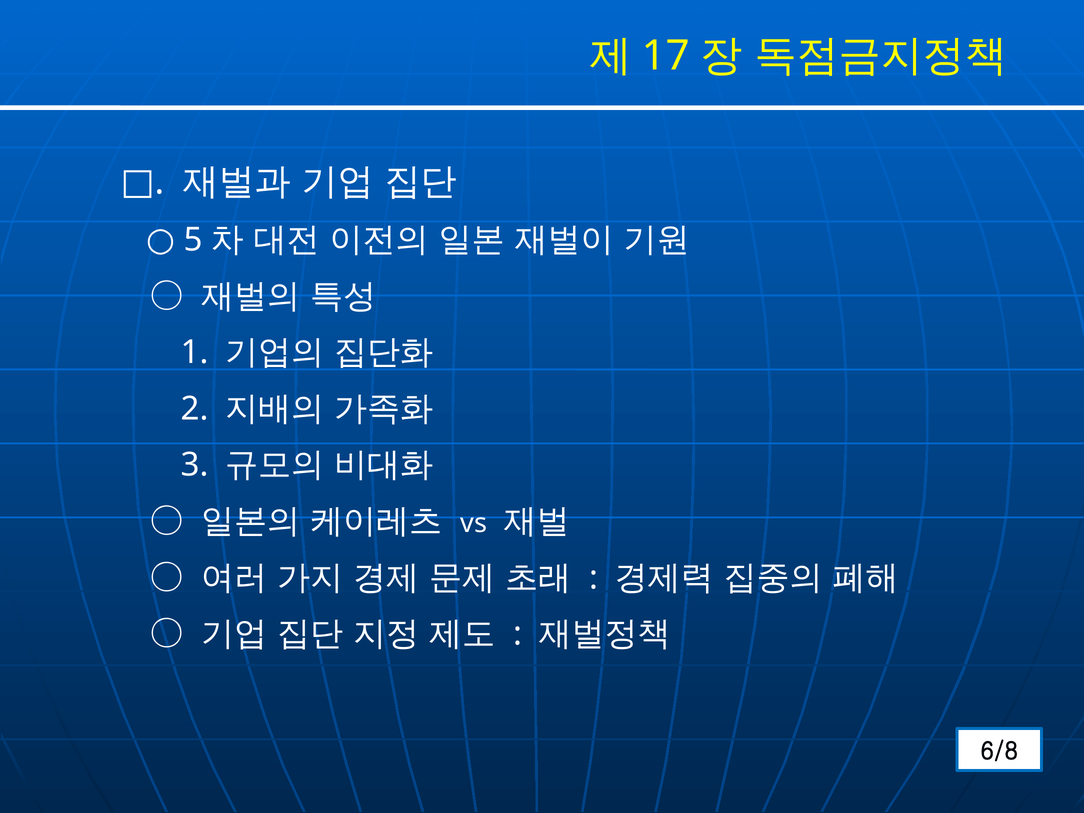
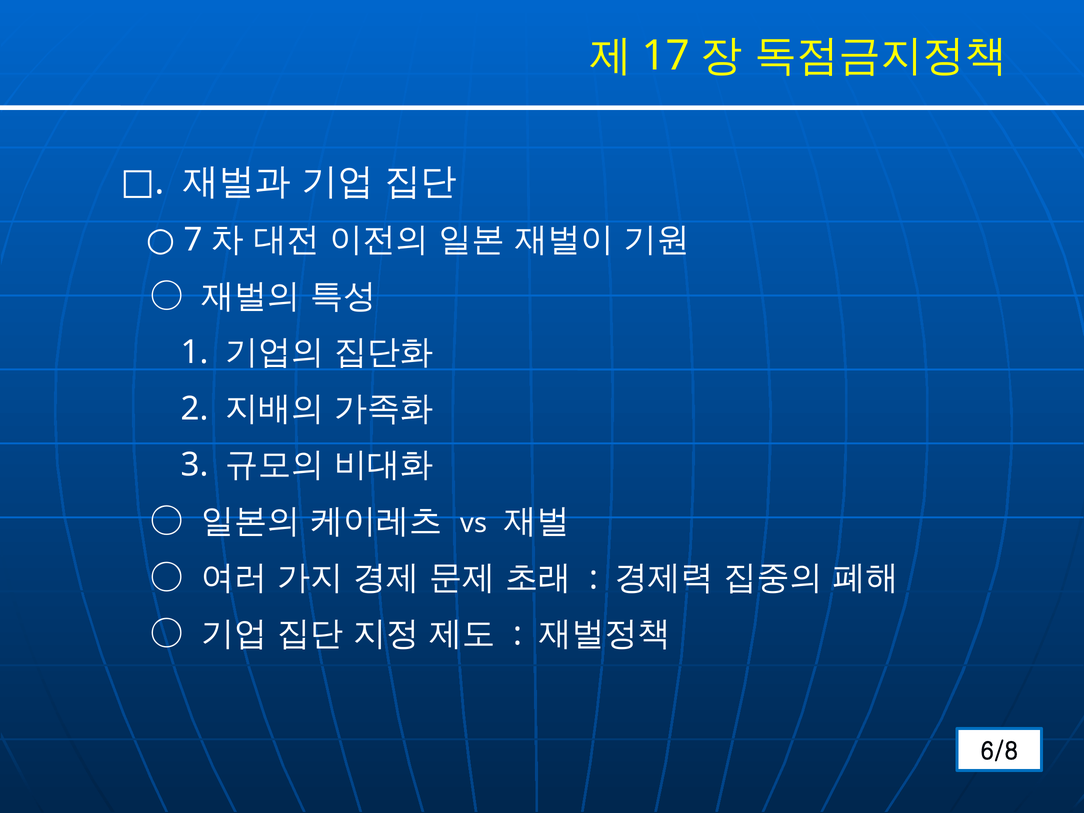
5: 5 -> 7 (193, 240)
